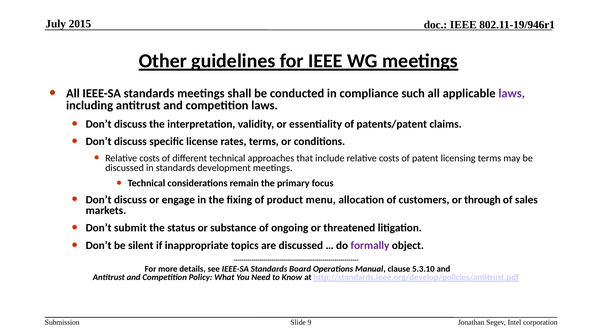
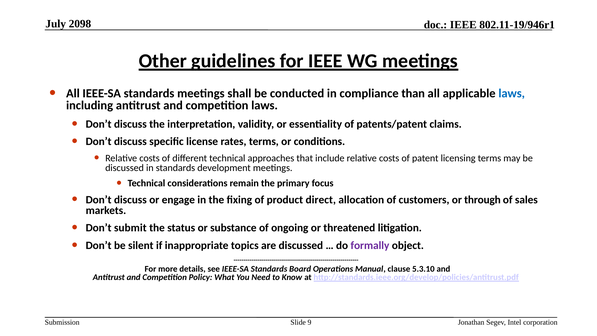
2015: 2015 -> 2098 (80, 24)
such: such -> than (413, 93)
laws colour: purple -> blue (512, 93)
menu: menu -> direct (321, 200)
